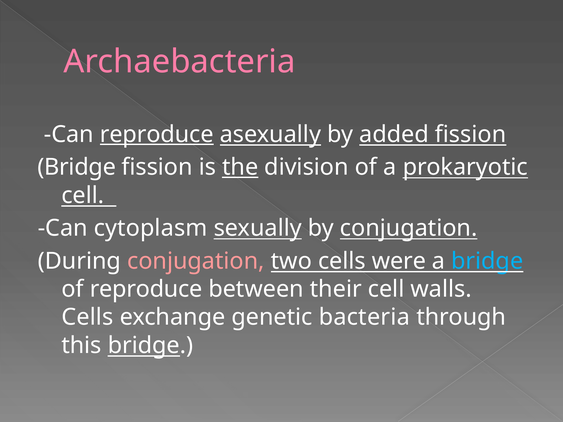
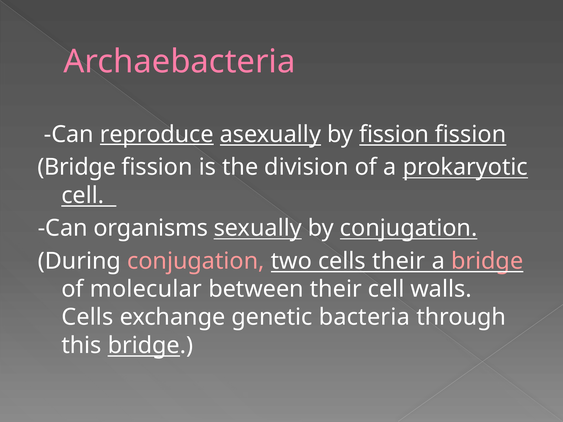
by added: added -> fission (394, 134)
the underline: present -> none (240, 167)
cytoplasm: cytoplasm -> organisms (151, 228)
cells were: were -> their (399, 261)
bridge colour: light blue -> pink (487, 261)
of reproduce: reproduce -> molecular (146, 289)
